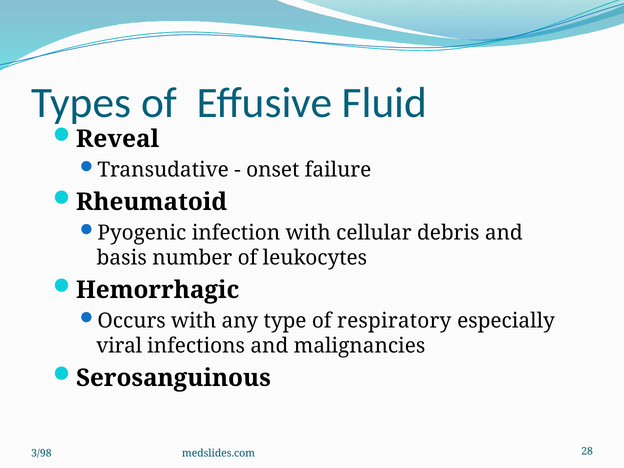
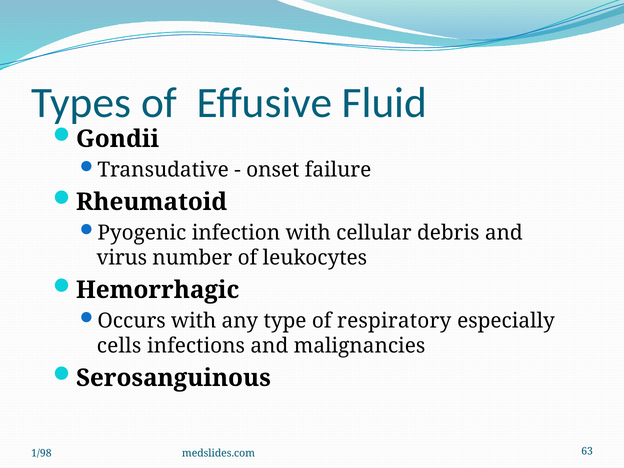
Reveal: Reveal -> Gondii (118, 139)
basis: basis -> virus (122, 258)
viral: viral -> cells (119, 346)
3/98: 3/98 -> 1/98 (41, 453)
28: 28 -> 63 (587, 451)
